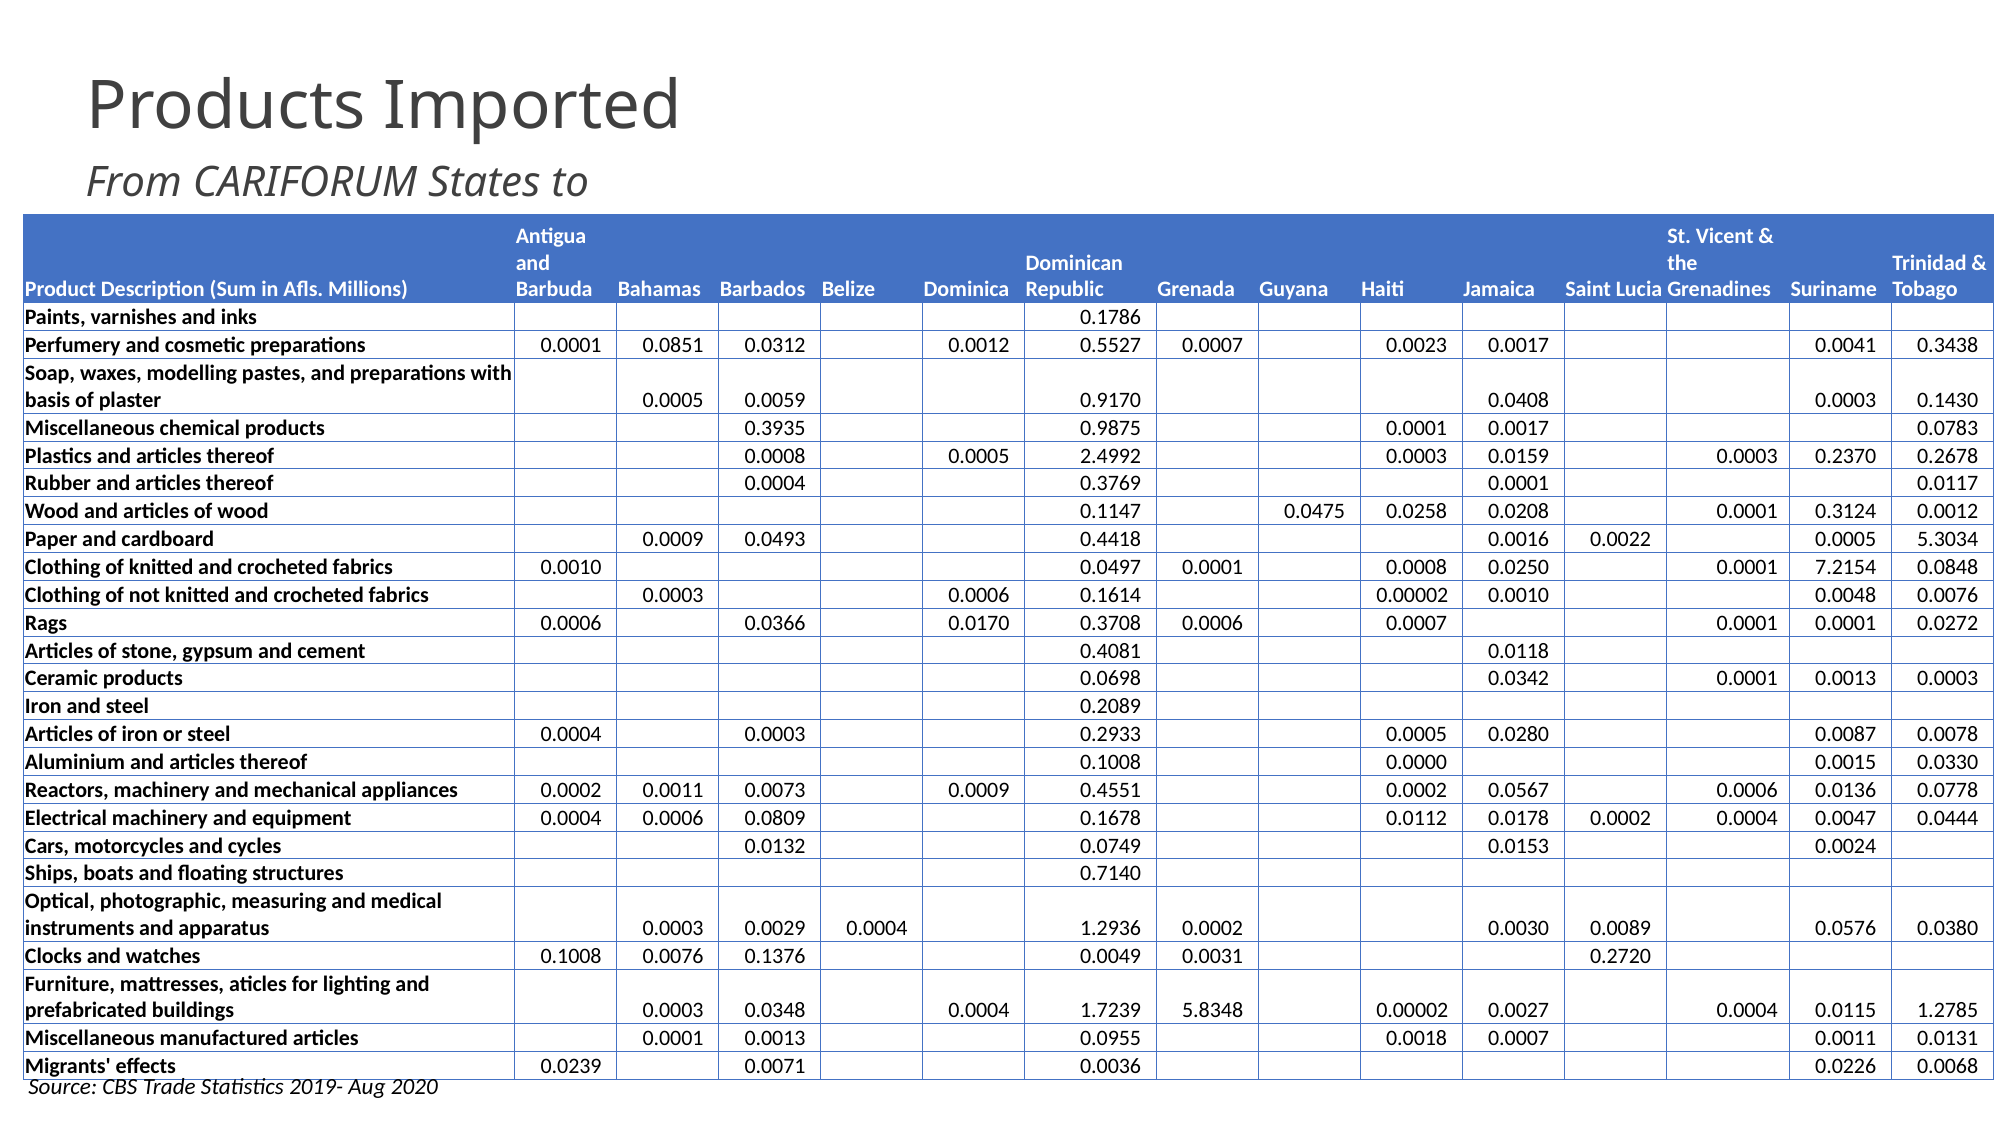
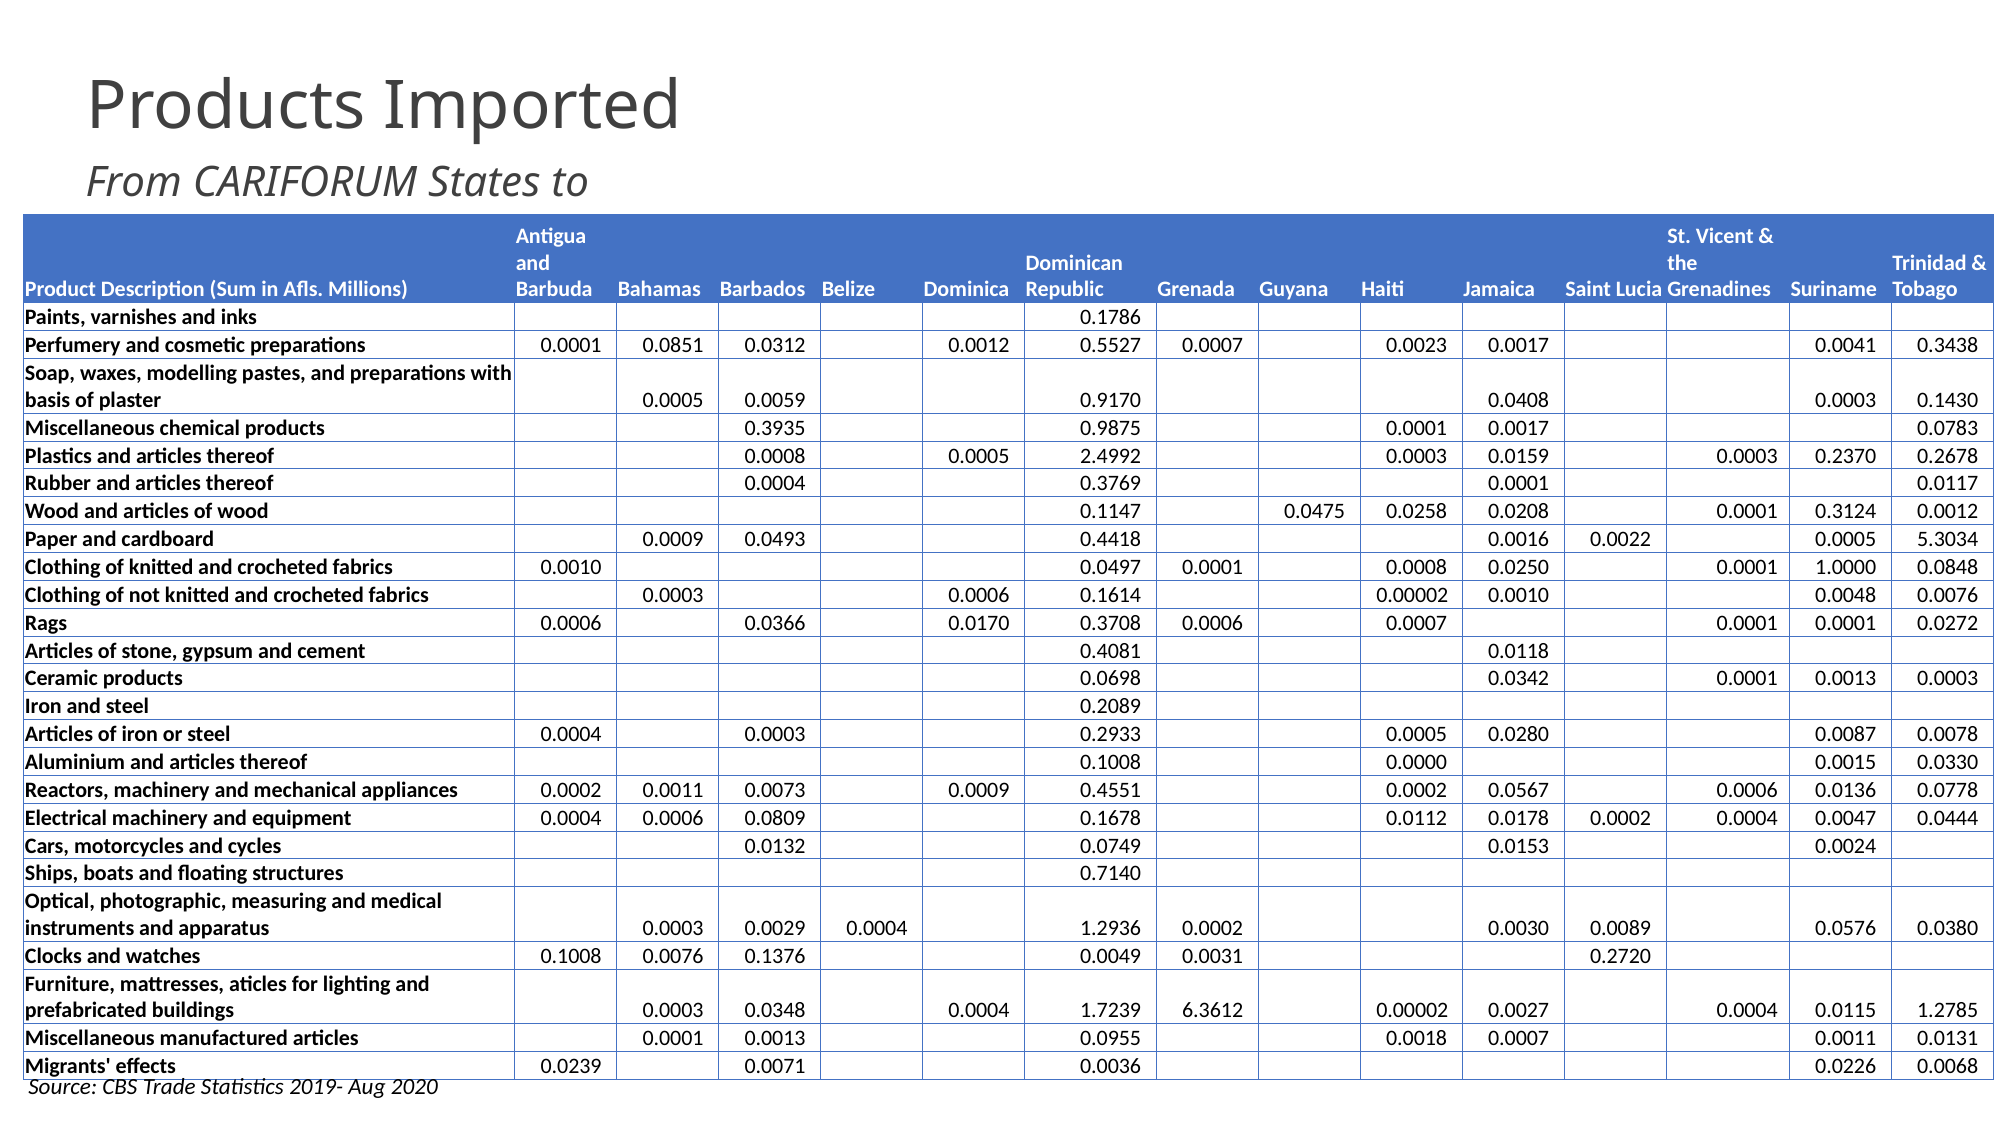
7.2154: 7.2154 -> 1.0000 (1846, 567)
5.8348: 5.8348 -> 6.3612 (1213, 1011)
